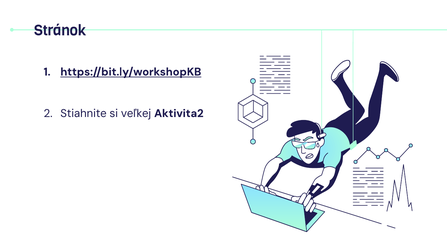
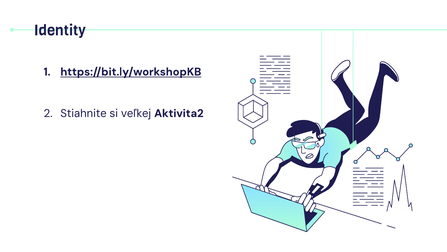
Stránok: Stránok -> Identity (60, 30)
